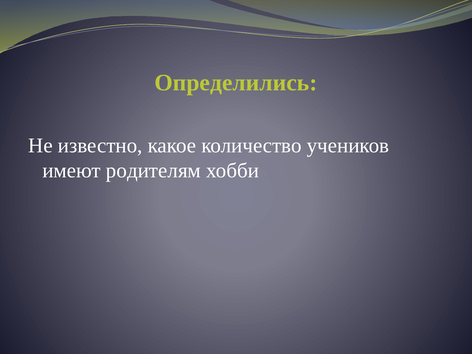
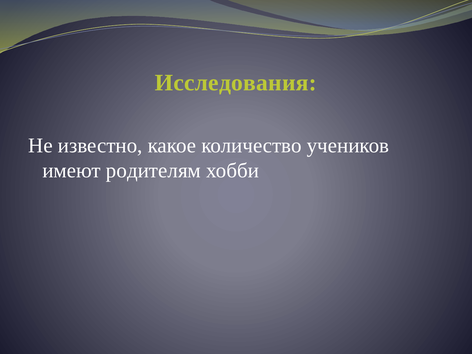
Определились: Определились -> Исследования (236, 83)
